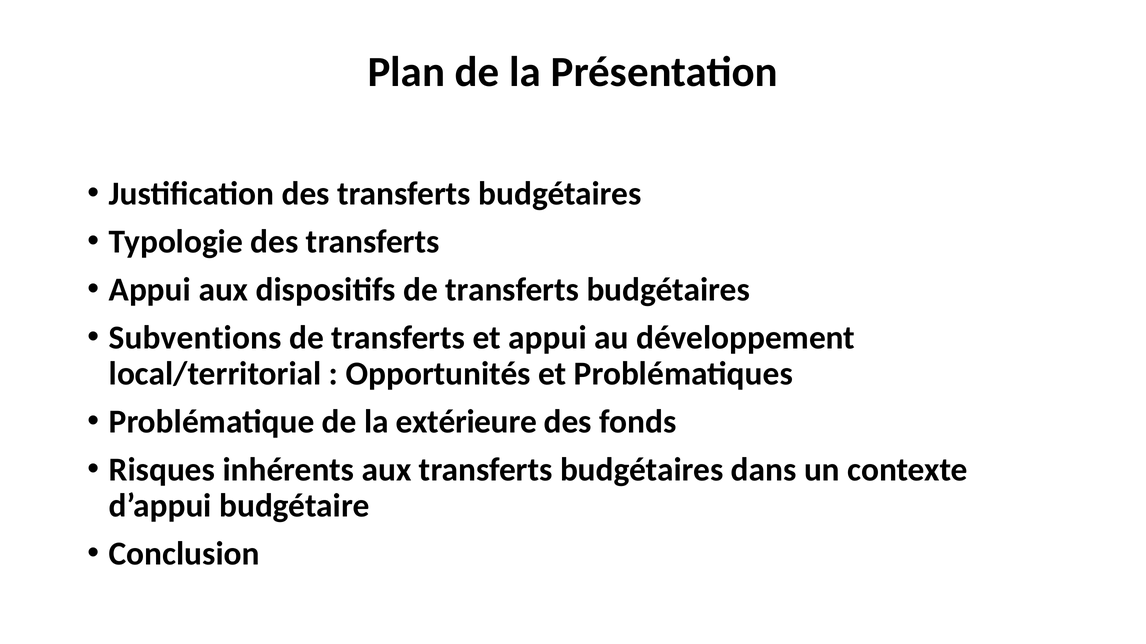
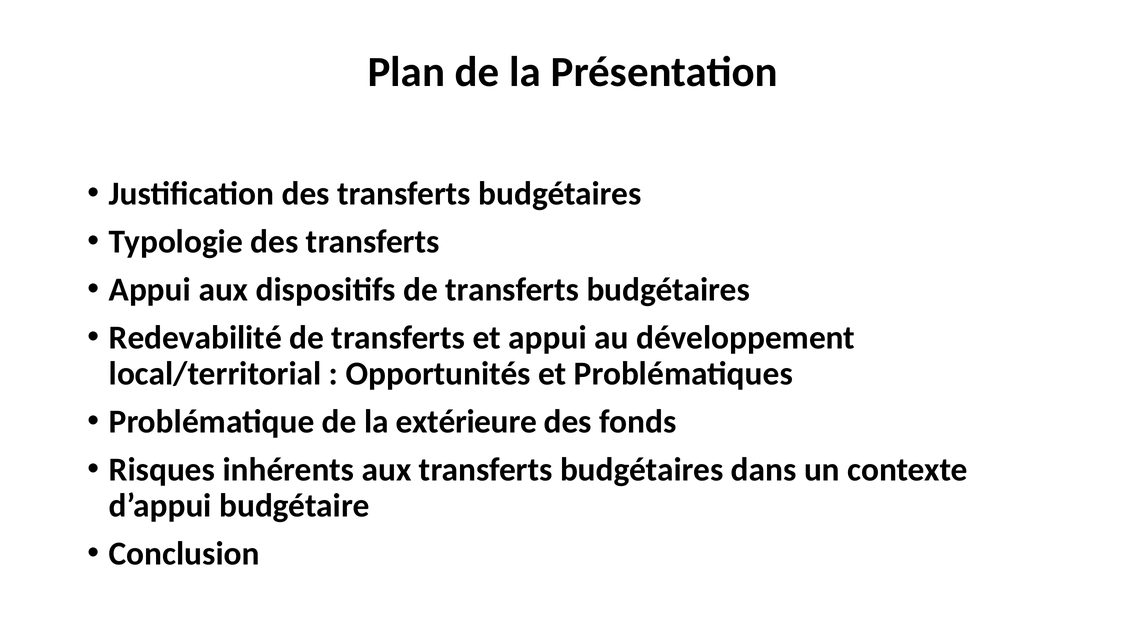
Subventions: Subventions -> Redevabilité (195, 338)
